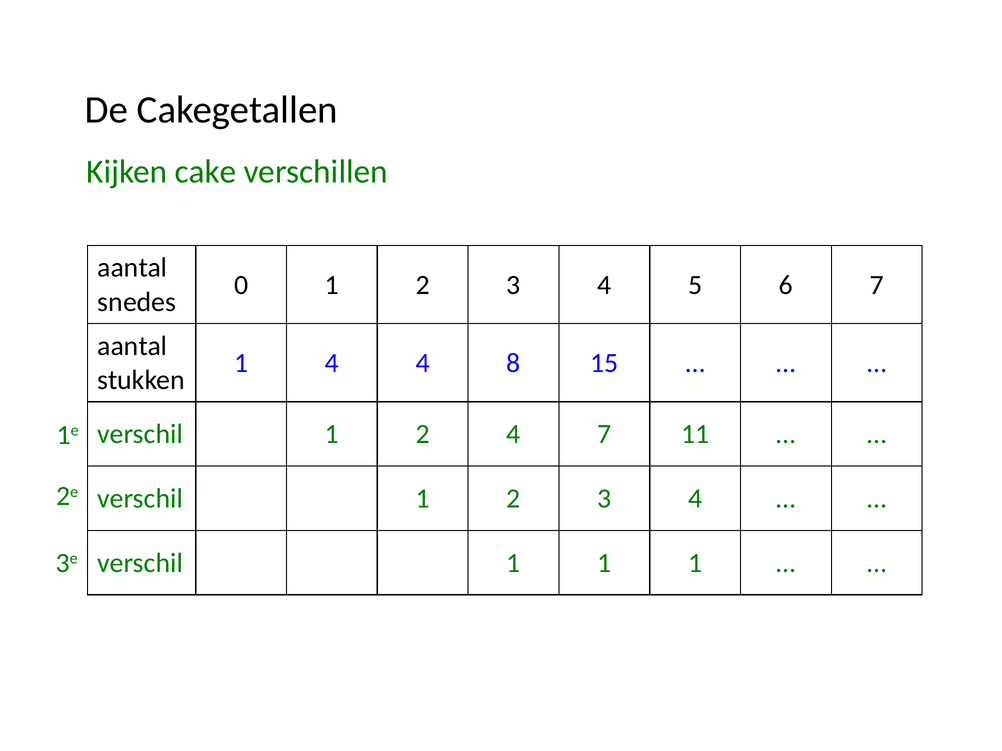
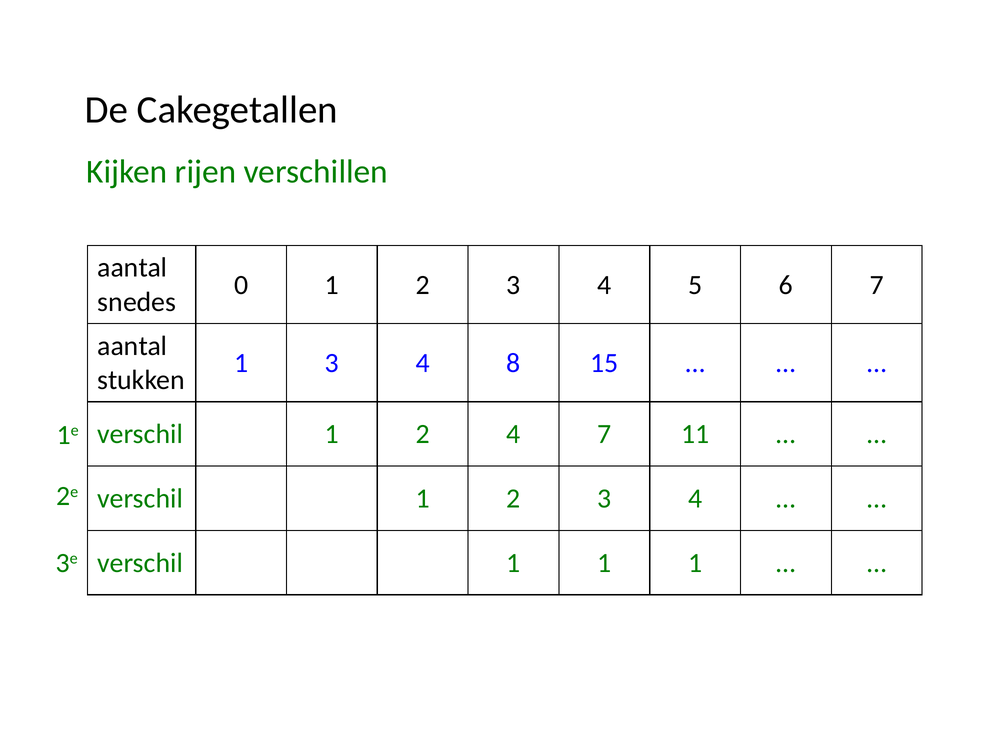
cake: cake -> rijen (206, 172)
1 4: 4 -> 3 (332, 363)
